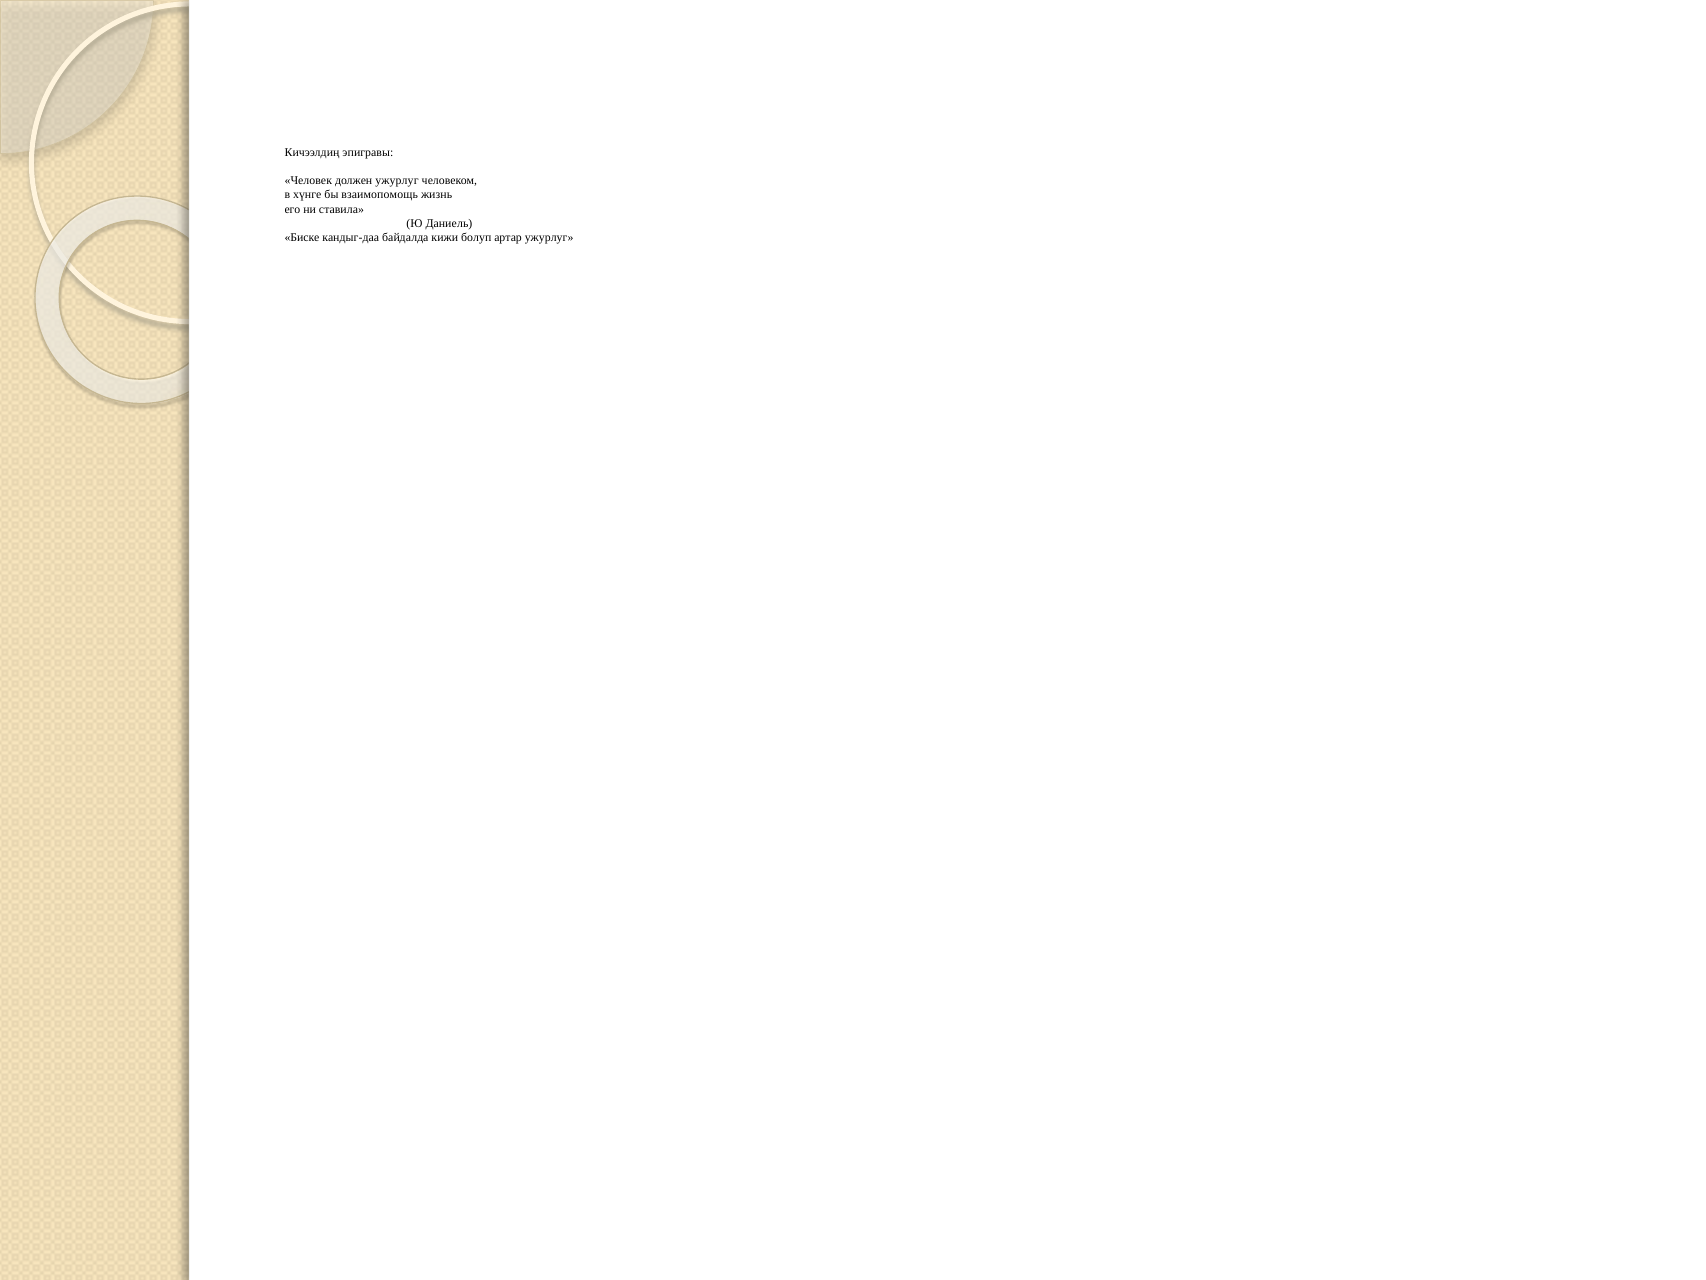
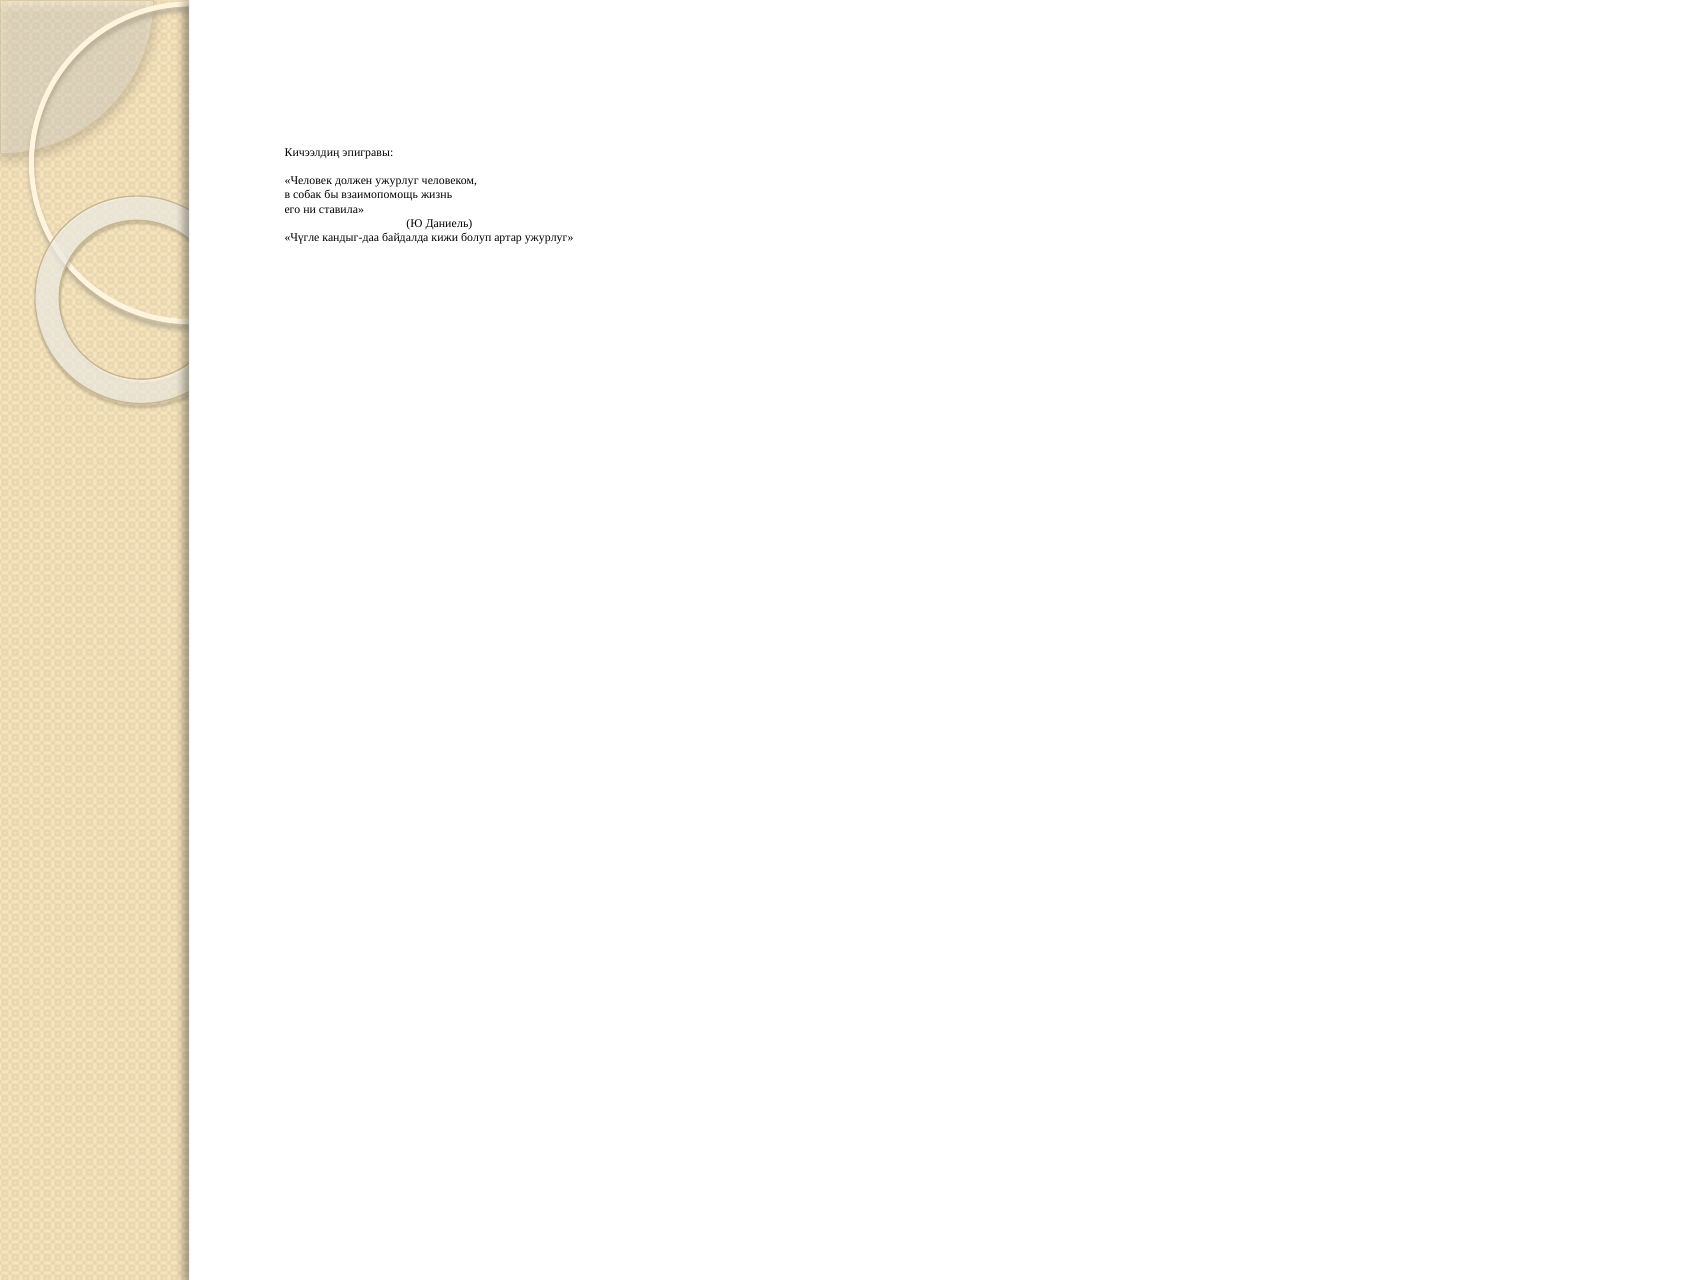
хүнге: хүнге -> собак (307, 195)
Биске: Биске -> Чүгле (302, 237)
